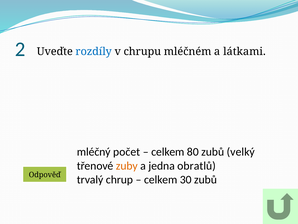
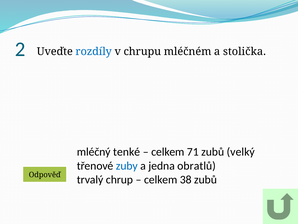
látkami: látkami -> stolička (245, 51)
počet: počet -> tenké (127, 151)
80: 80 -> 71 (193, 151)
zuby colour: orange -> blue (127, 165)
30: 30 -> 38 (186, 179)
